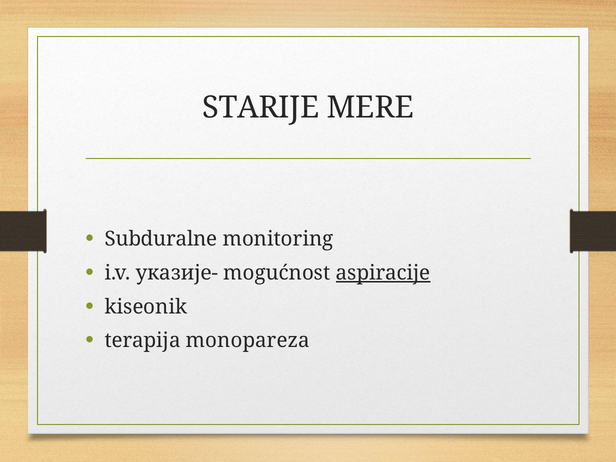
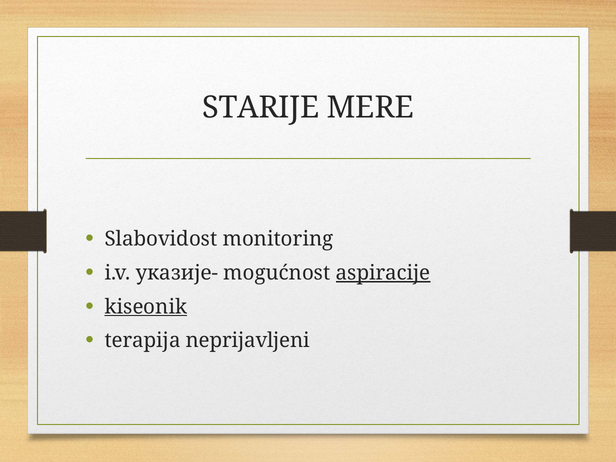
Subduralne: Subduralne -> Slabovidost (161, 239)
kiseonik underline: none -> present (146, 307)
monopareza: monopareza -> neprijavljeni (248, 341)
